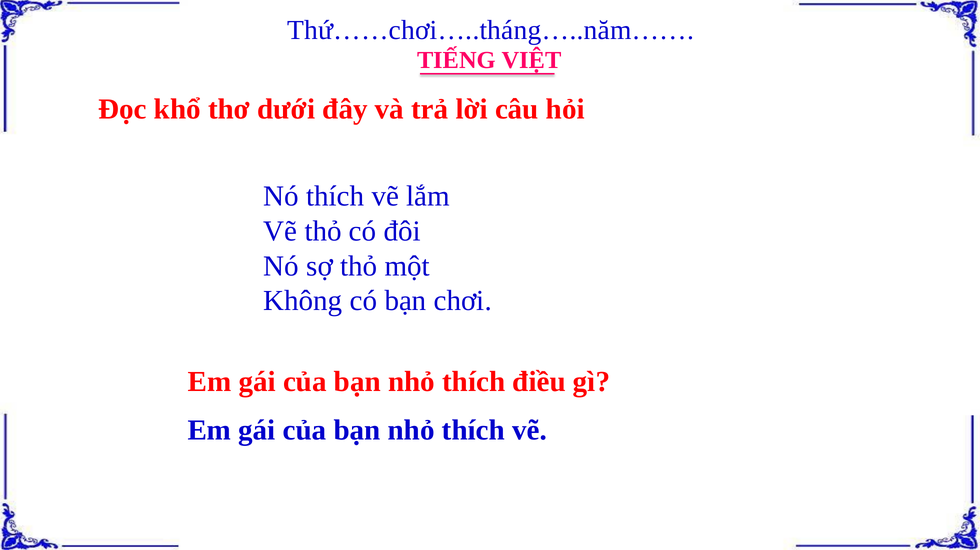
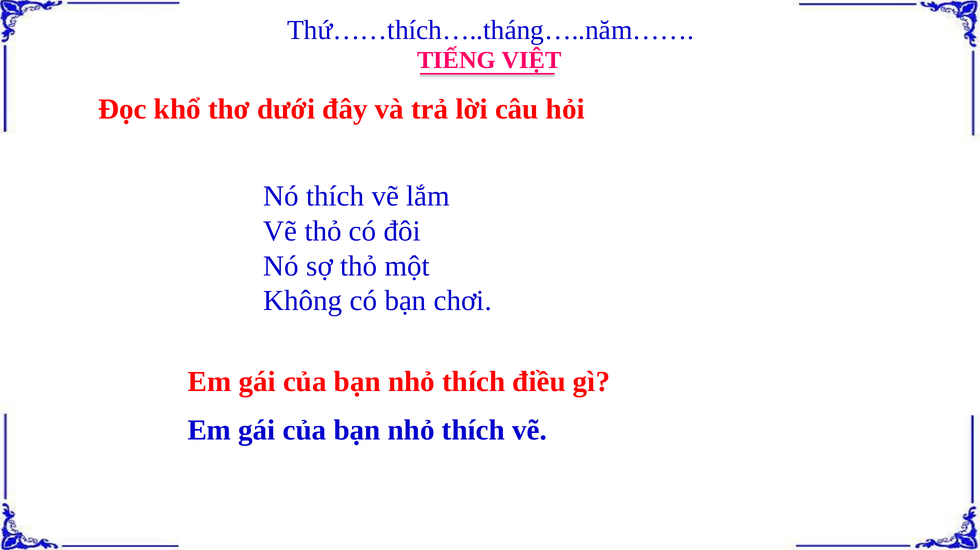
Thứ……chơi…..tháng…..năm……: Thứ……chơi…..tháng…..năm…… -> Thứ……thích…..tháng…..năm…… (491, 30)
